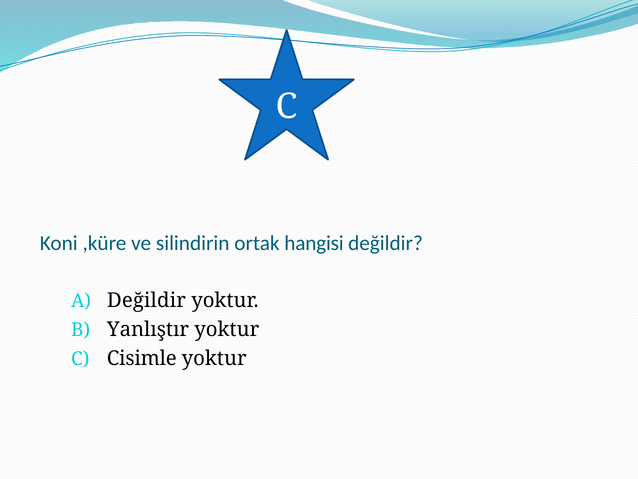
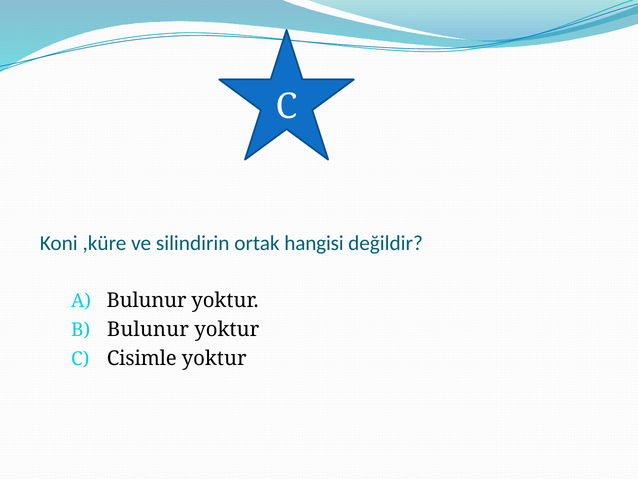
Değildir: Değildir -> Bulunur (147, 300)
Yanlıştır: Yanlıştır -> Bulunur (148, 329)
